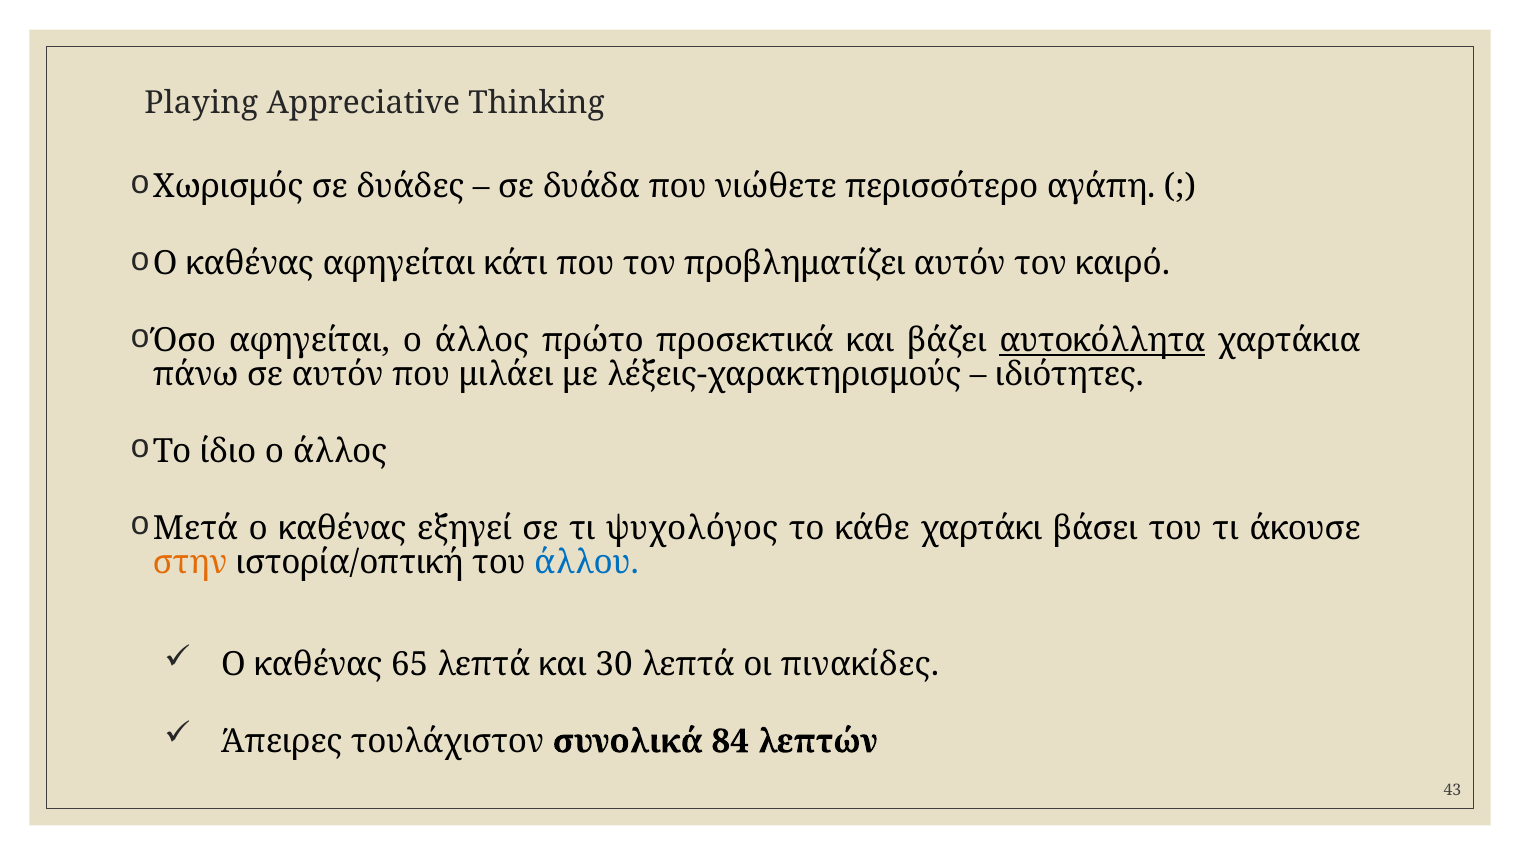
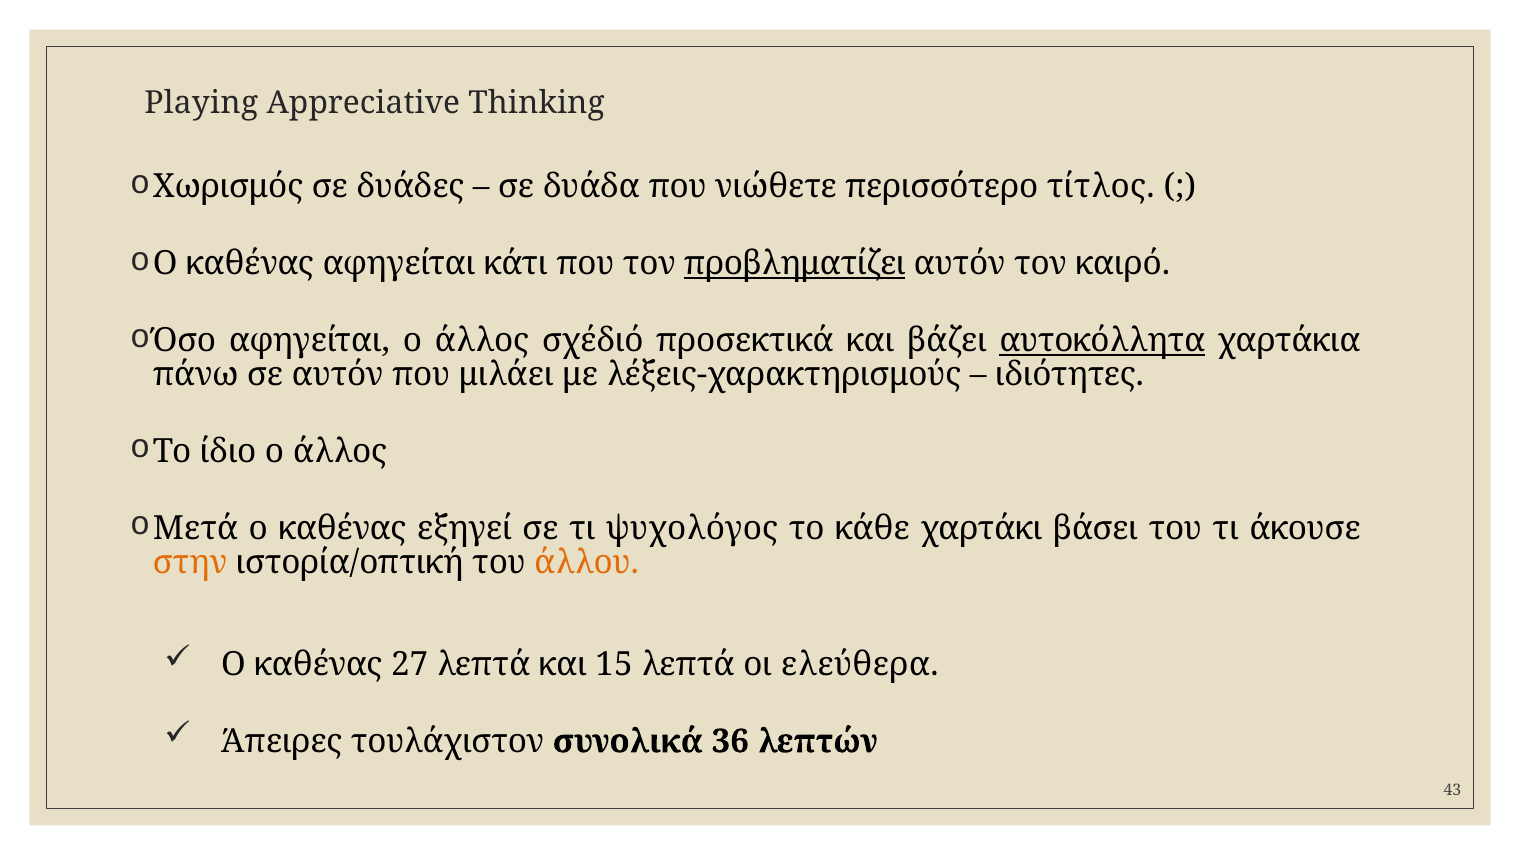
αγάπη: αγάπη -> τίτλος (1101, 187)
προβληματίζει underline: none -> present (795, 264)
πρώτο: πρώτο -> σχέδιό (593, 340)
άλλου colour: blue -> orange (587, 562)
65: 65 -> 27 (410, 665)
30: 30 -> 15 (614, 665)
πινακίδες: πινακίδες -> ελεύθερα (860, 665)
84: 84 -> 36 (730, 741)
